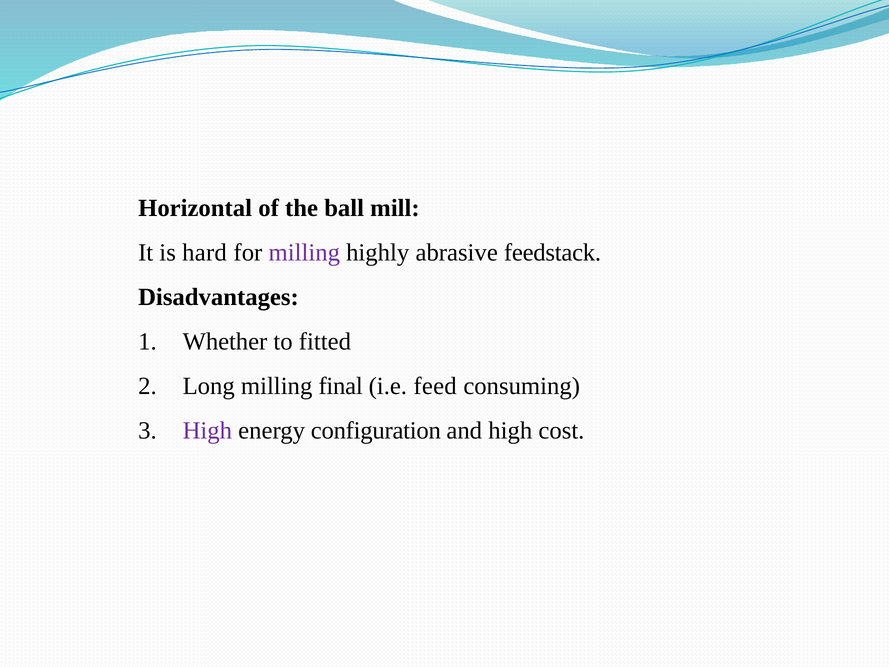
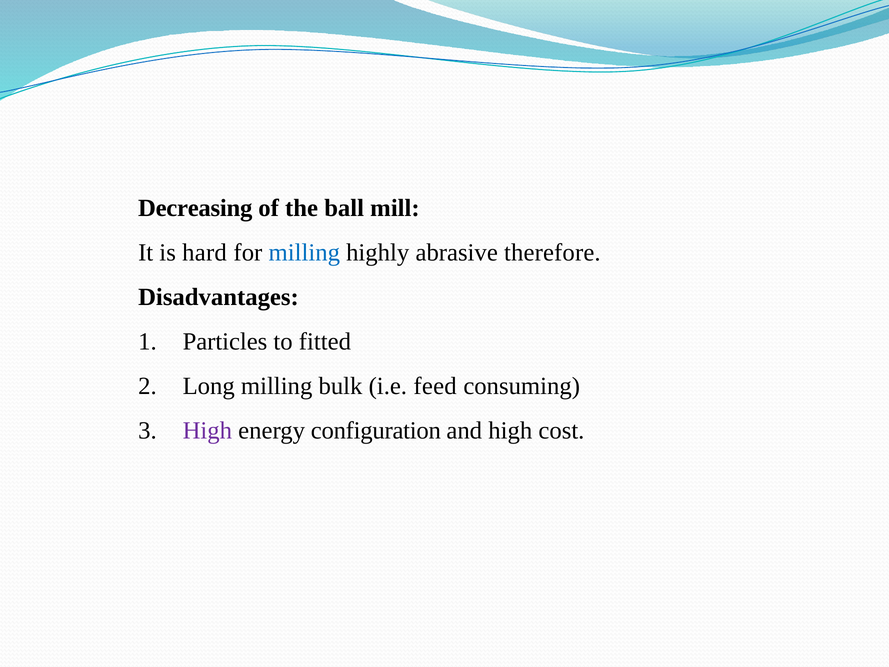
Horizontal: Horizontal -> Decreasing (195, 208)
milling colour: purple -> blue (304, 252)
feedstack: feedstack -> therefore (552, 252)
Whether: Whether -> Particles (225, 341)
final: final -> bulk (340, 386)
